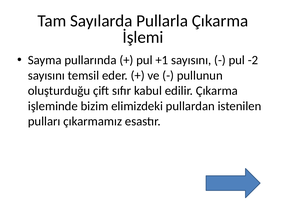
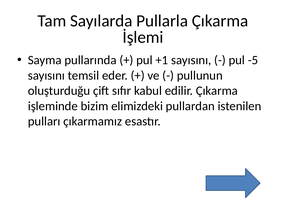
-2: -2 -> -5 (253, 60)
